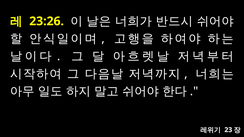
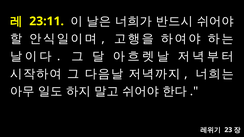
23:26: 23:26 -> 23:11 (47, 21)
